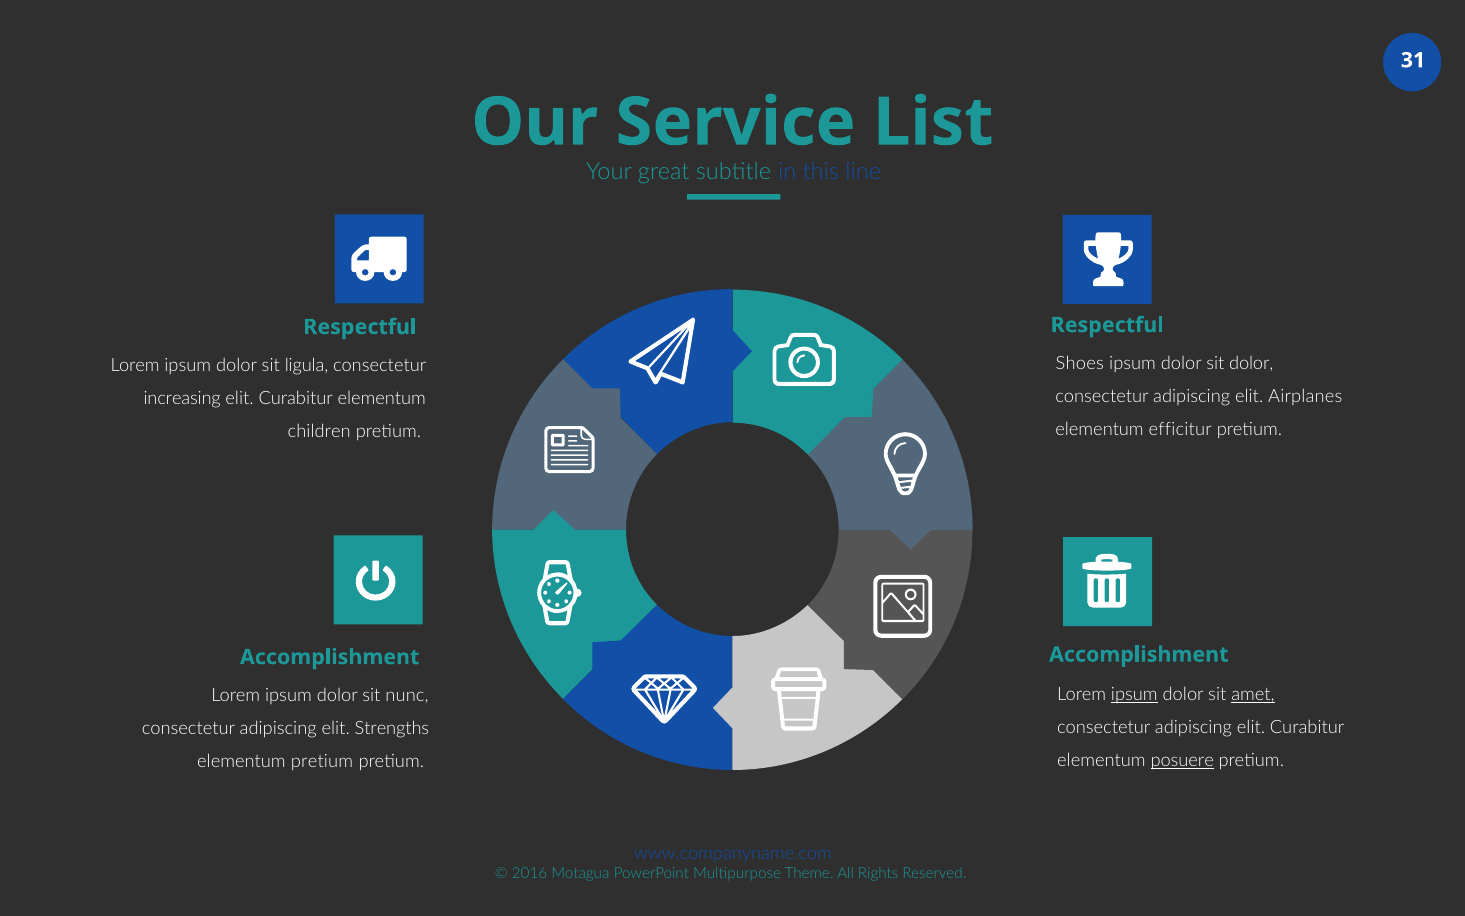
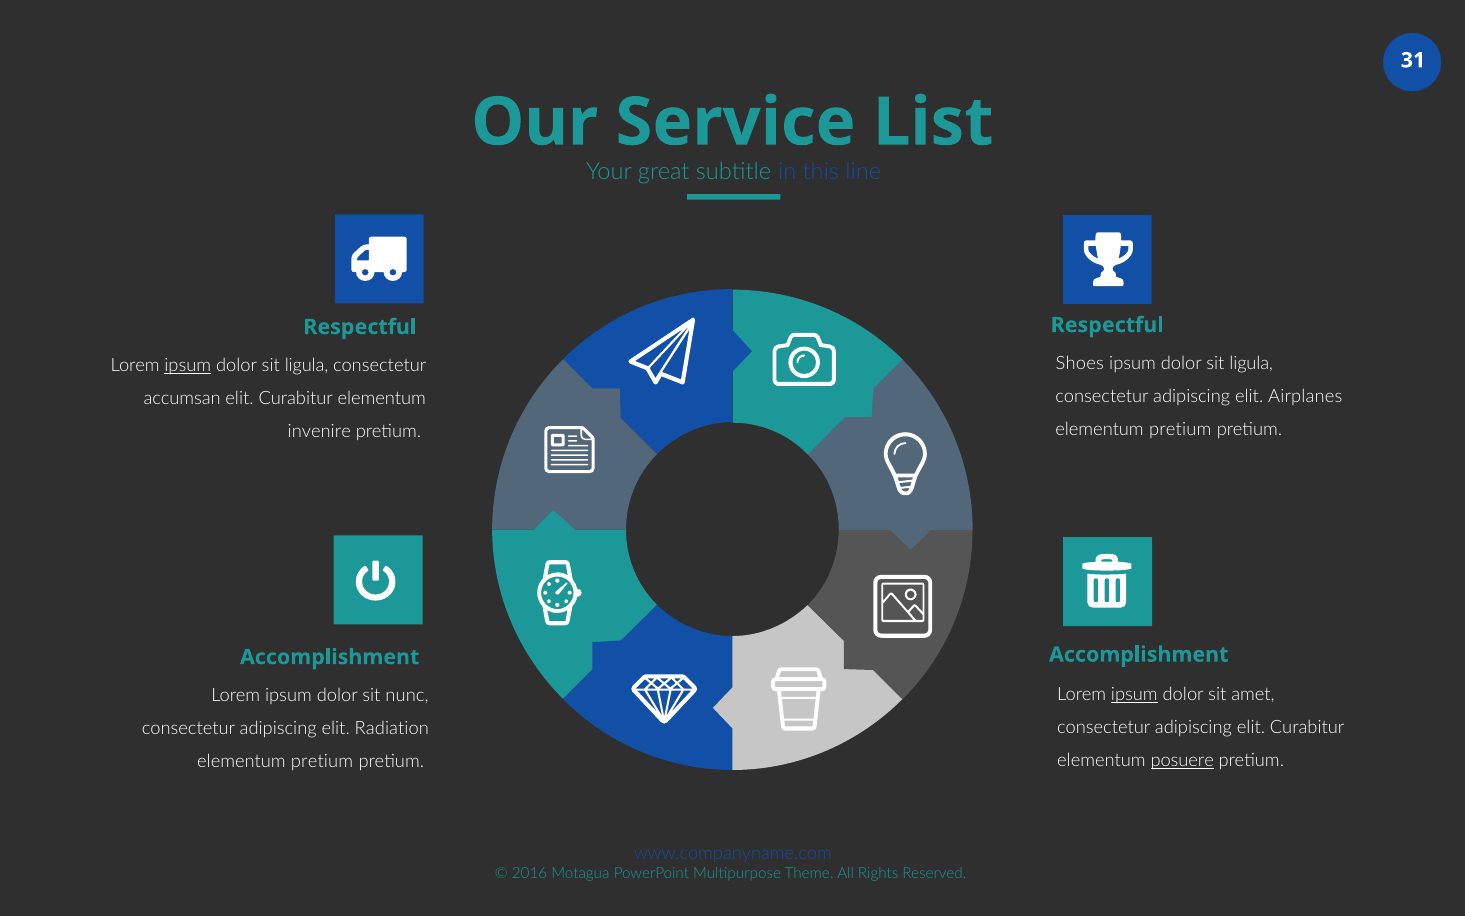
dolor: dolor -> ligula (1251, 364)
ipsum underline: none -> present (188, 366)
increasing: increasing -> accumsan (182, 399)
efficitur: efficitur -> pretium (1180, 430)
children: children -> invenire (319, 432)
amet underline: present -> none (1253, 694)
Strengths: Strengths -> Radiation (392, 729)
